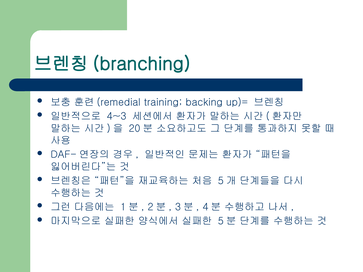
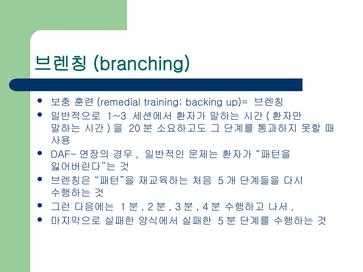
4~3: 4~3 -> 1~3 (117, 116)
